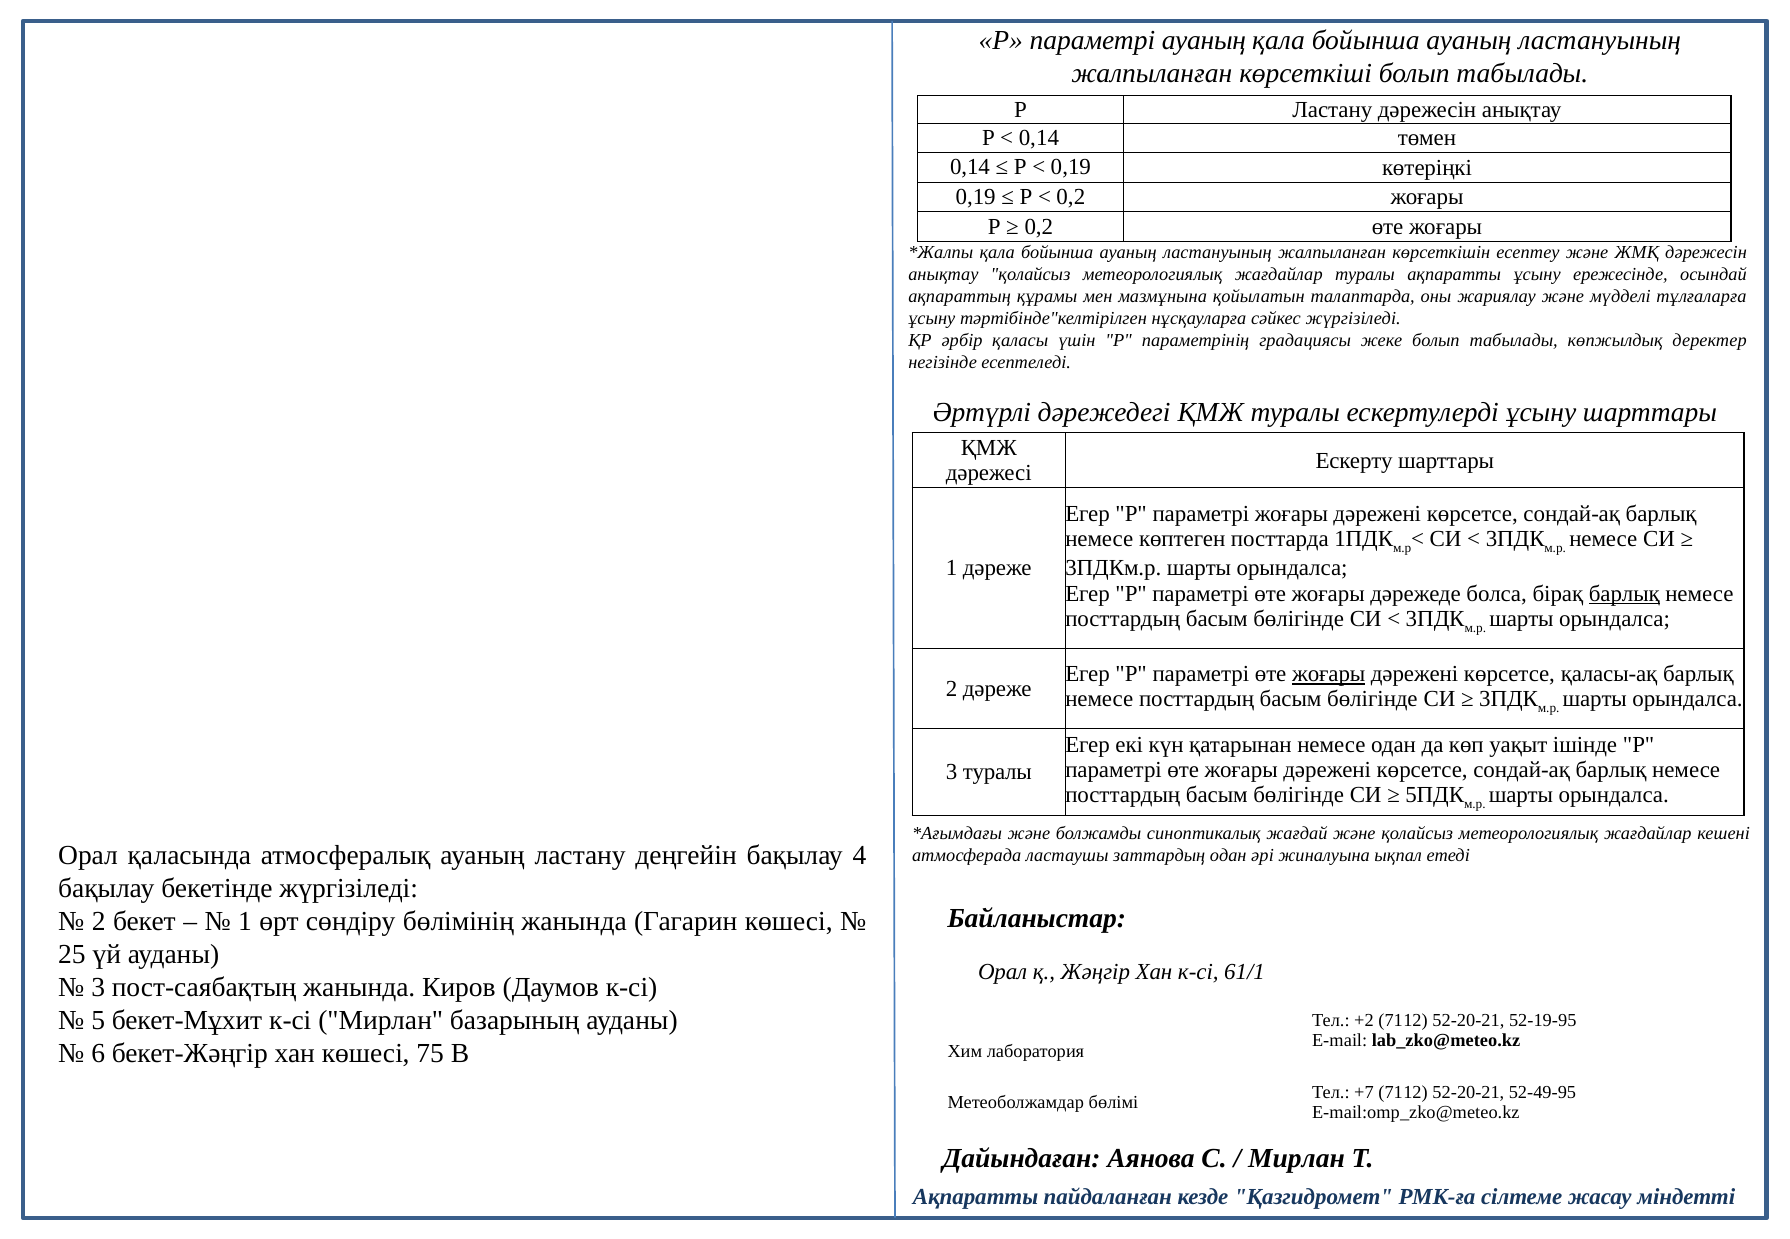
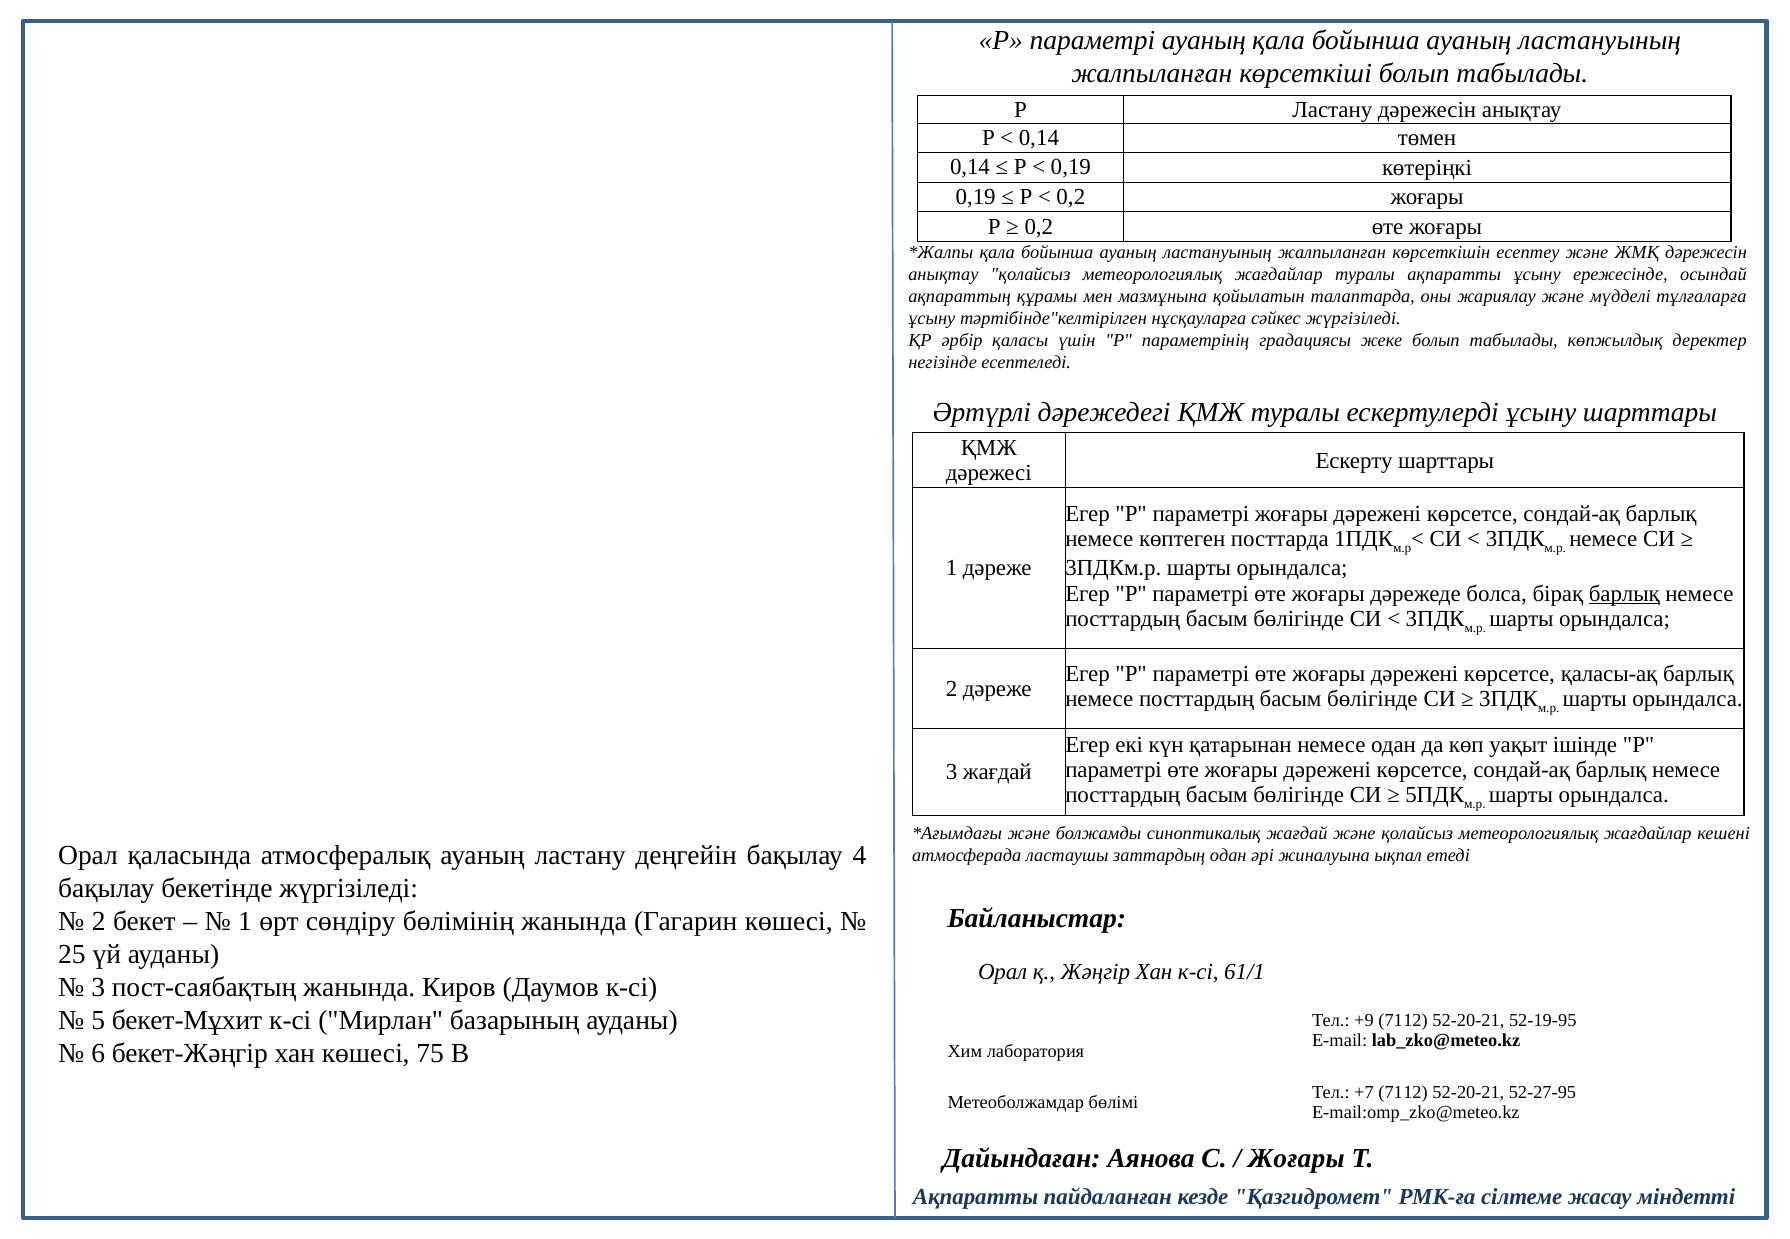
жоғары underline: present -> none (1329, 674)
3 туралы: туралы -> жағдай (997, 772)
+2: +2 -> +9 (1364, 1021)
52-49-95: 52-49-95 -> 52-27-95 (1542, 1092)
Мирлан: Мирлан -> Жоғары (1296, 1159)
